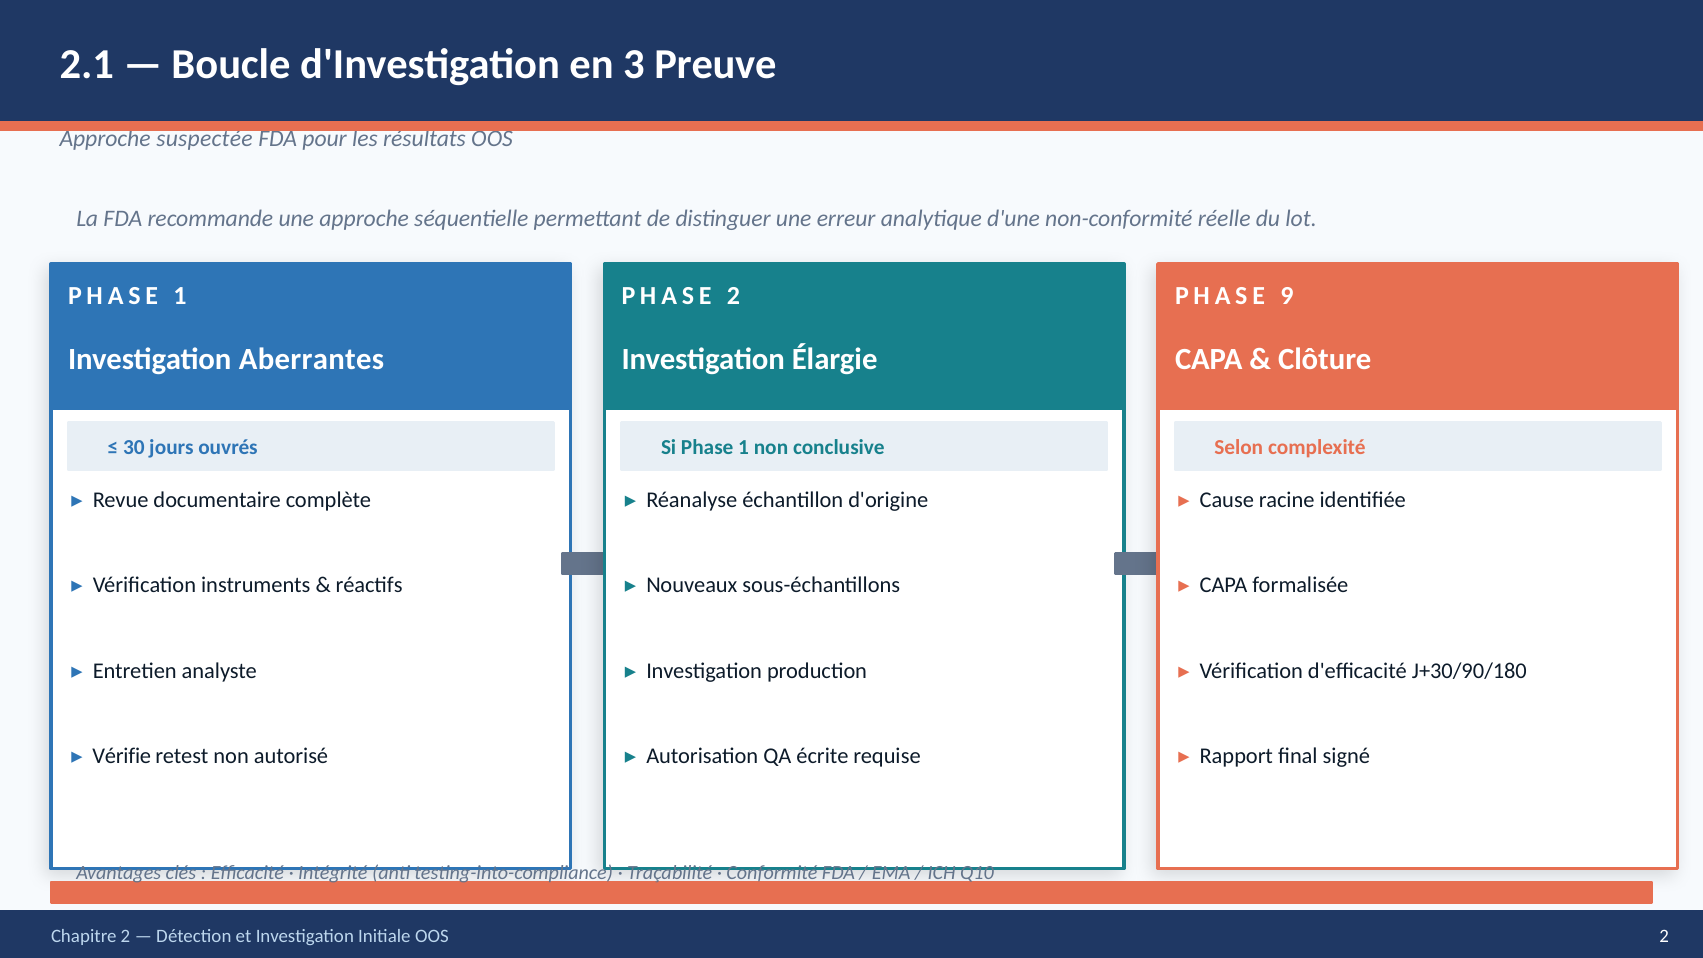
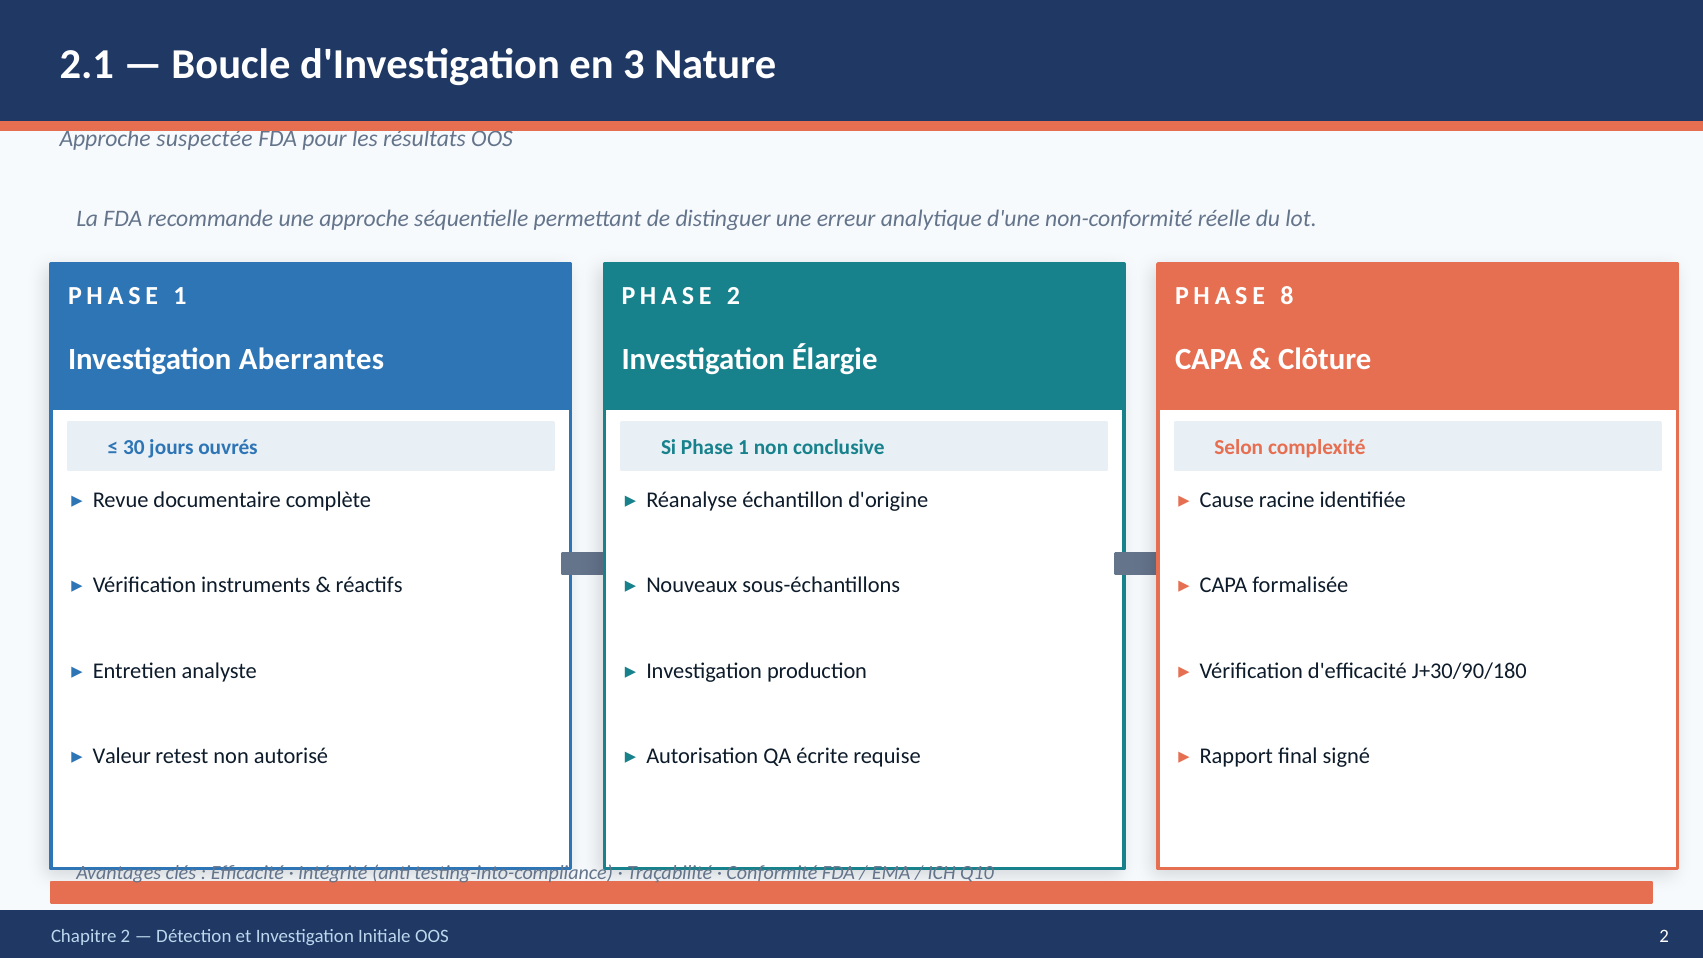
Preuve: Preuve -> Nature (715, 64)
9: 9 -> 8 (1287, 296)
Vérifie: Vérifie -> Valeur (122, 756)
